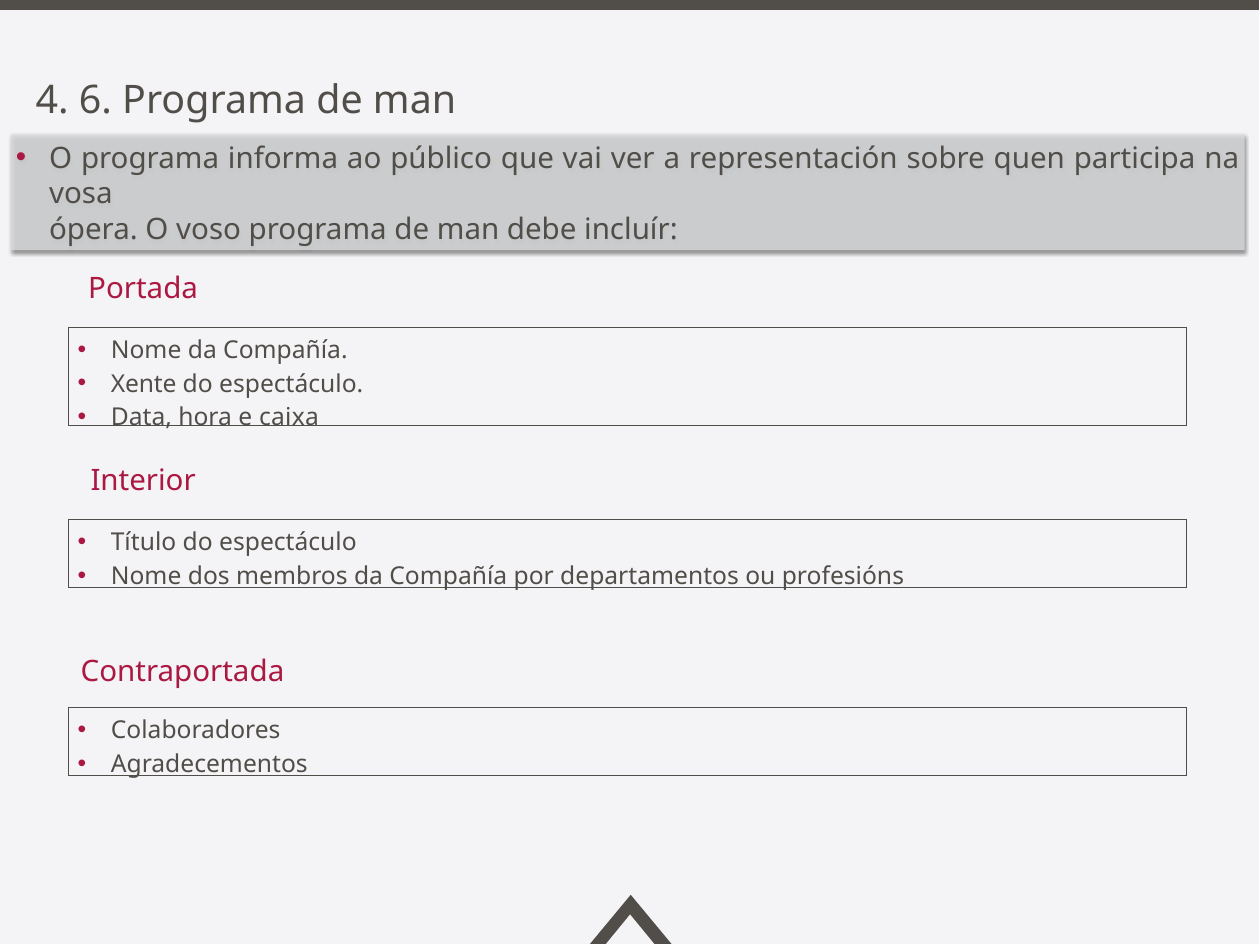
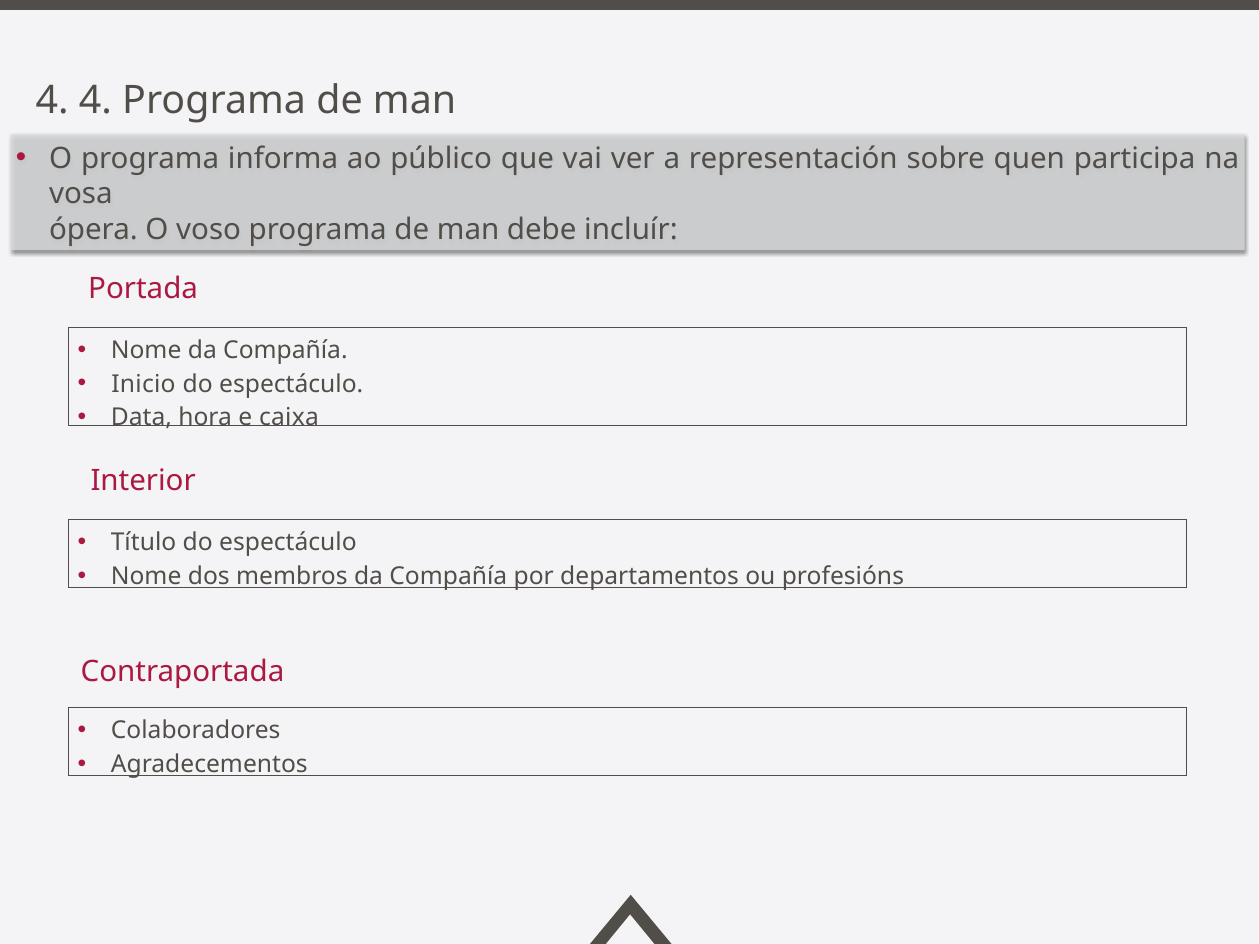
4 6: 6 -> 4 (95, 101)
Xente: Xente -> Inicio (143, 384)
